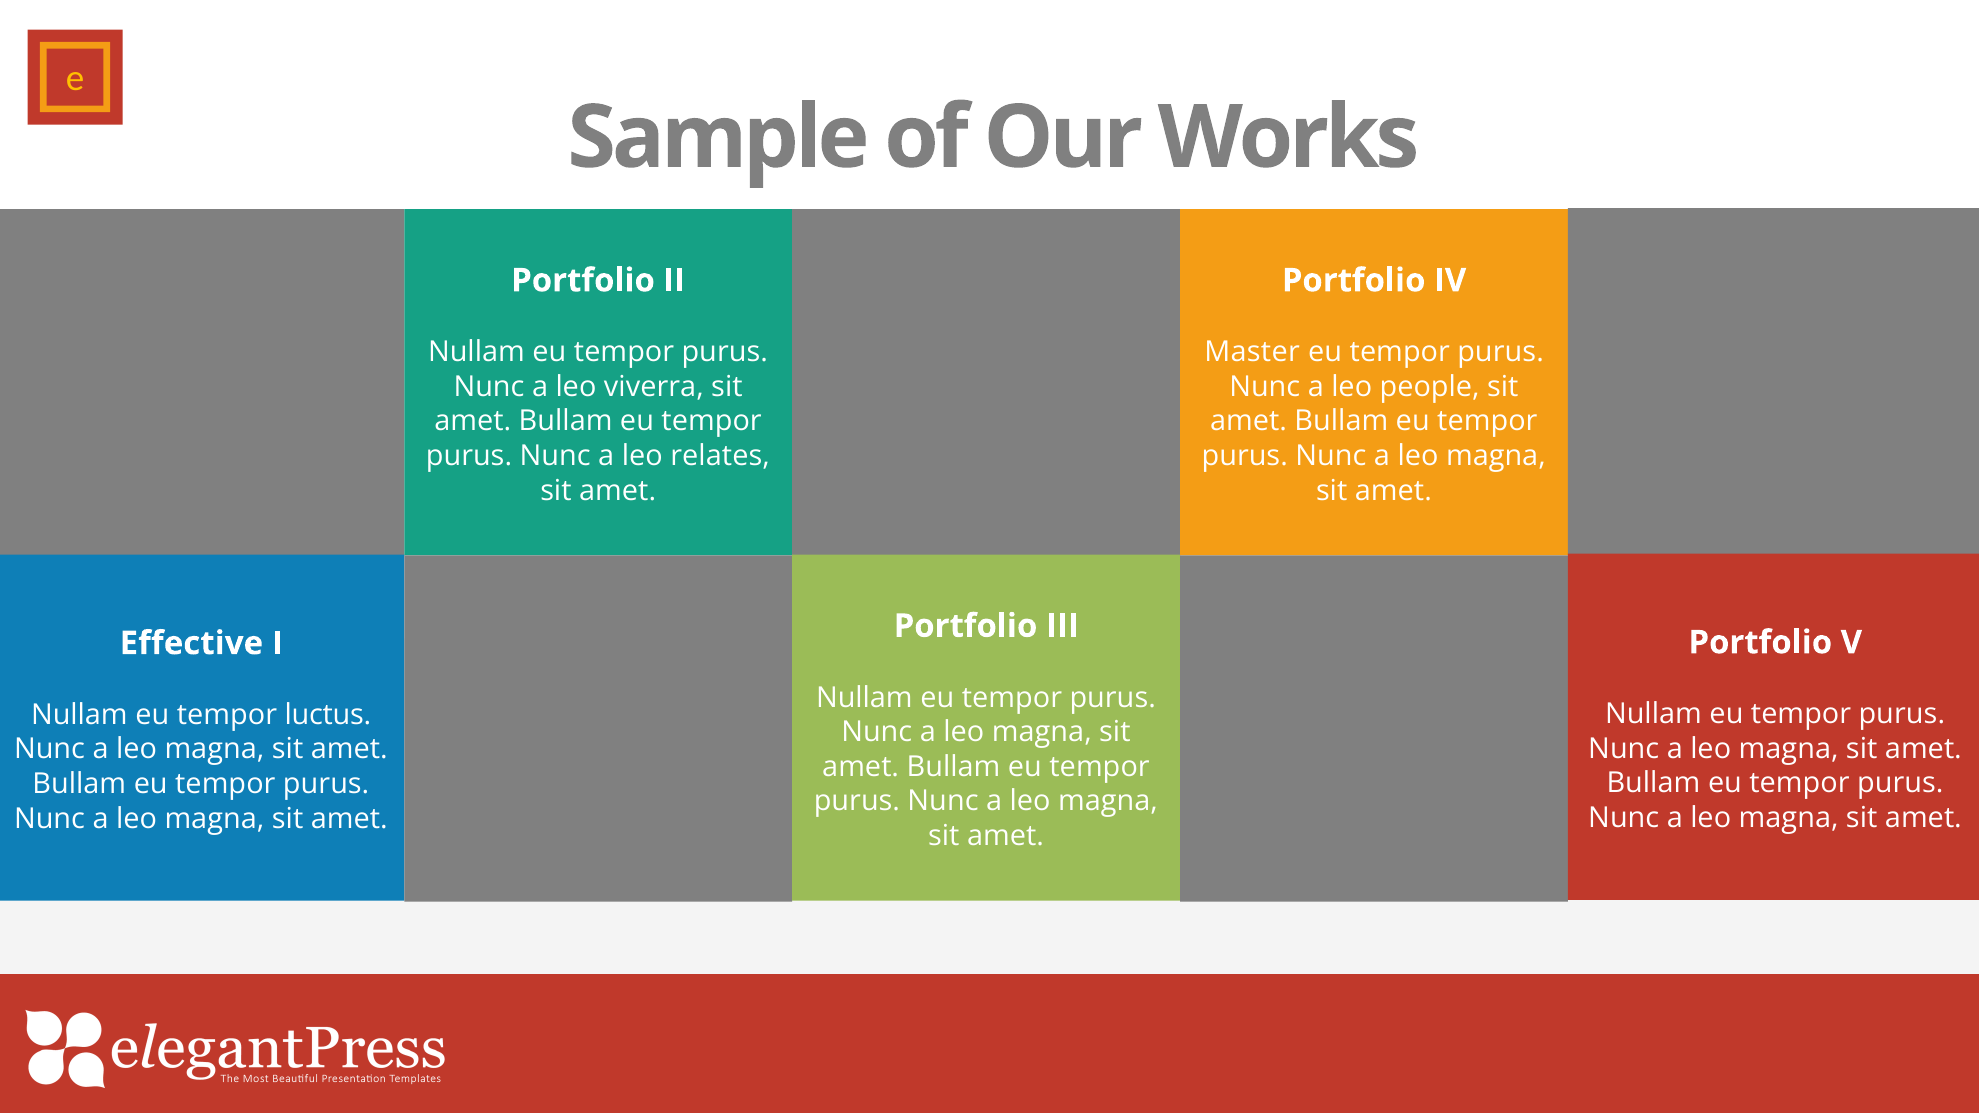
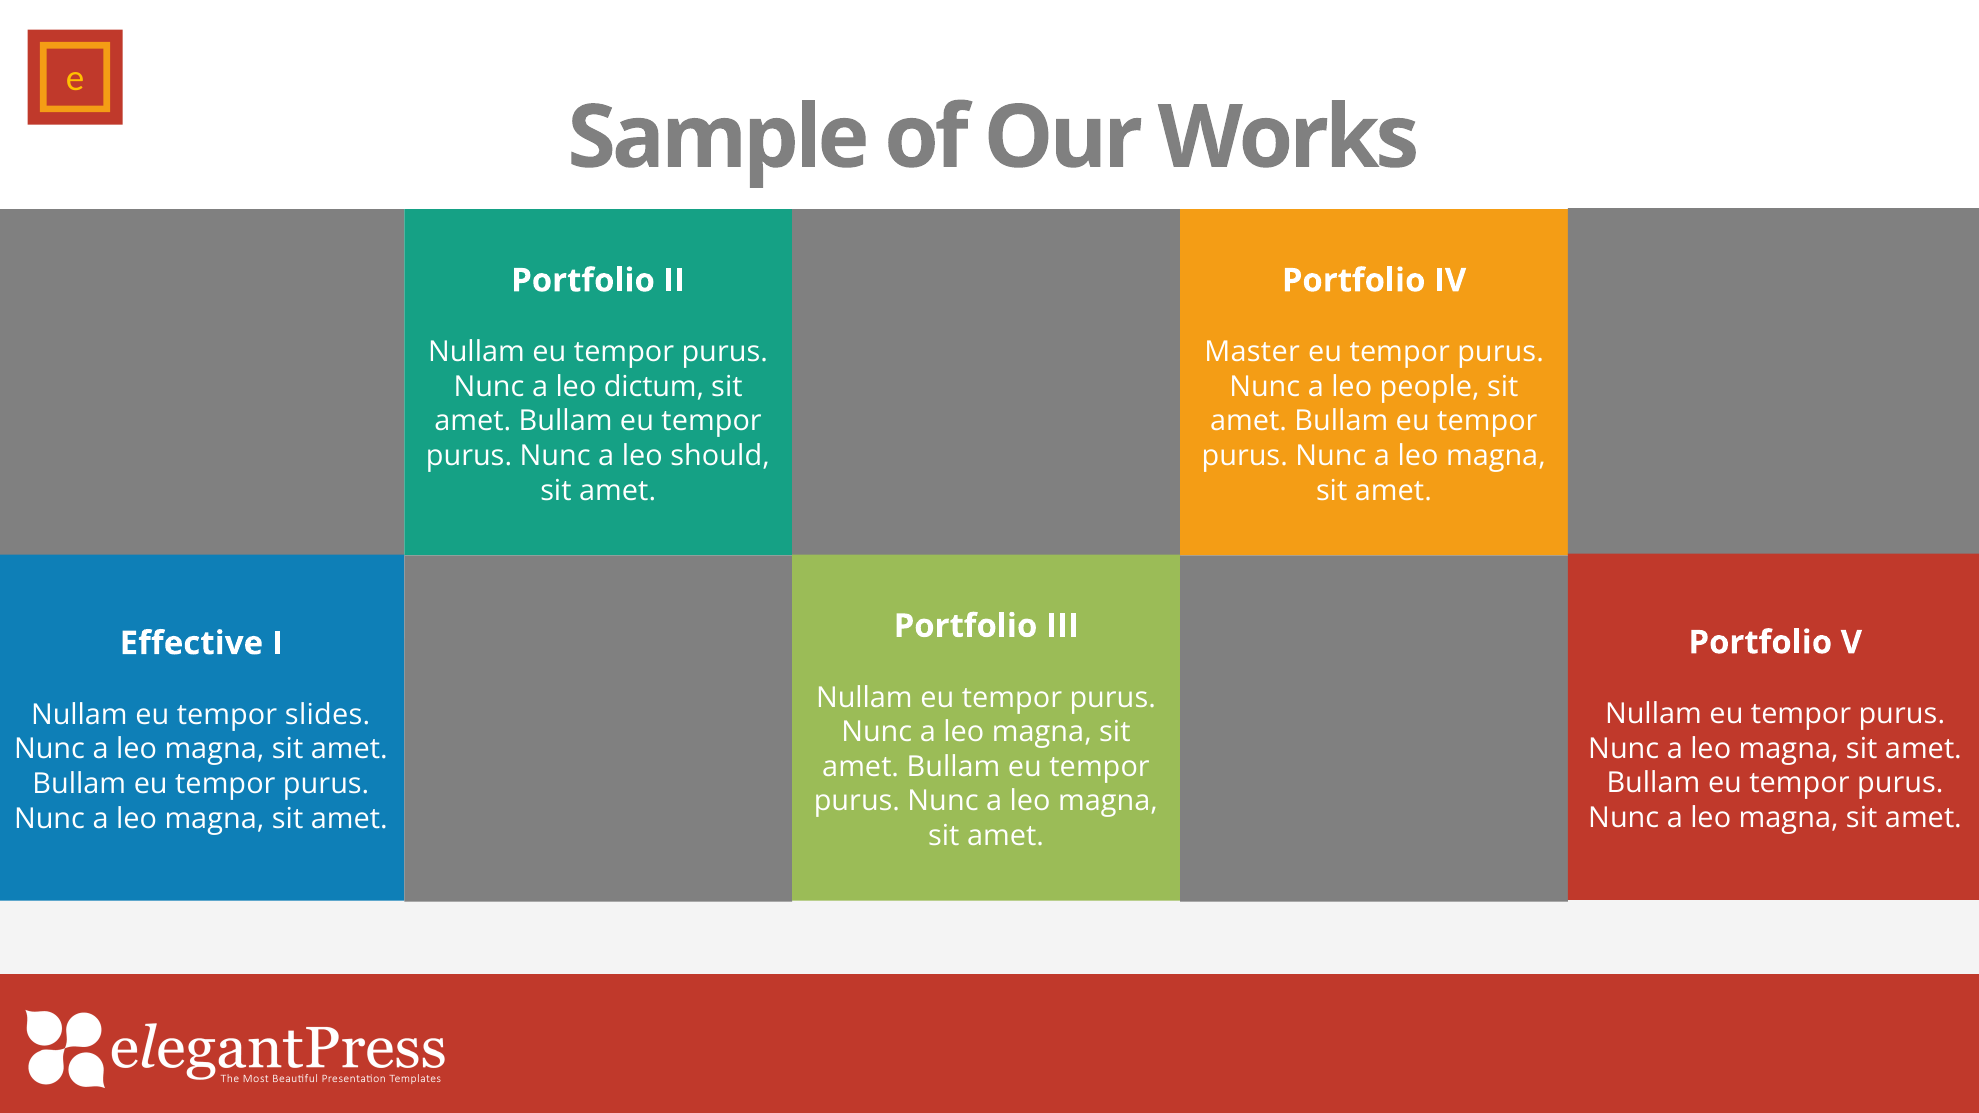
viverra: viverra -> dictum (654, 387)
relates: relates -> should (720, 456)
luctus: luctus -> slides (328, 715)
